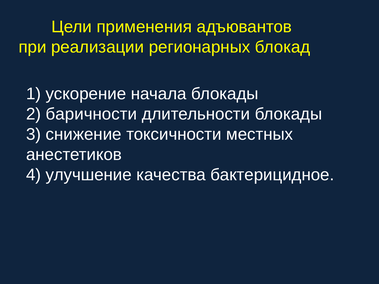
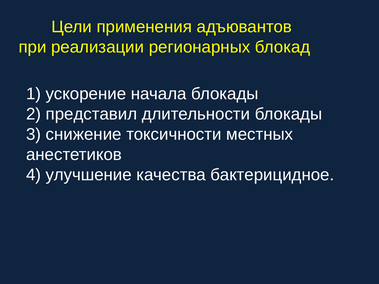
баричности: баричности -> представил (91, 114)
